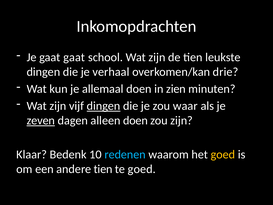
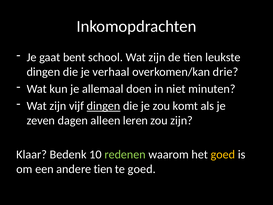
gaat gaat: gaat -> bent (74, 57)
zien: zien -> niet (176, 89)
waar: waar -> komt (185, 106)
zeven underline: present -> none (41, 120)
alleen doen: doen -> leren (135, 120)
redenen colour: light blue -> light green (125, 154)
